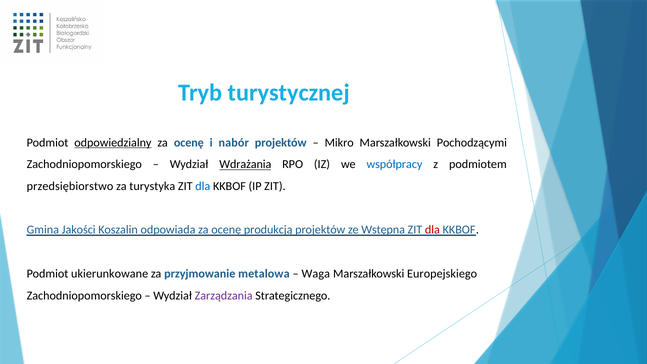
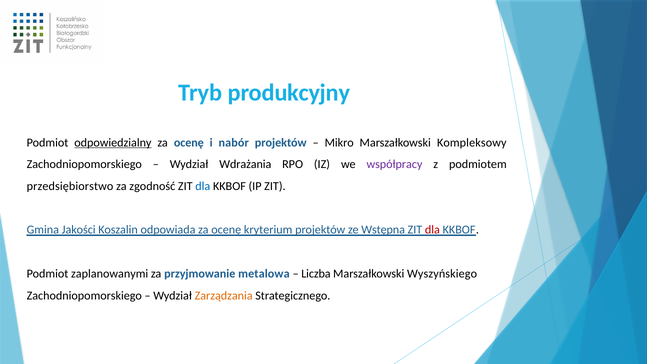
turystycznej: turystycznej -> produkcyjny (289, 93)
Pochodzącymi: Pochodzącymi -> Kompleksowy (472, 143)
Wdrażania underline: present -> none (245, 164)
współpracy colour: blue -> purple (394, 164)
turystyka: turystyka -> zgodność (152, 186)
produkcją: produkcją -> kryterium (268, 230)
ukierunkowane: ukierunkowane -> zaplanowanymi (110, 274)
Waga: Waga -> Liczba (316, 274)
Europejskiego: Europejskiego -> Wyszyńskiego (442, 274)
Zarządzania colour: purple -> orange (224, 295)
